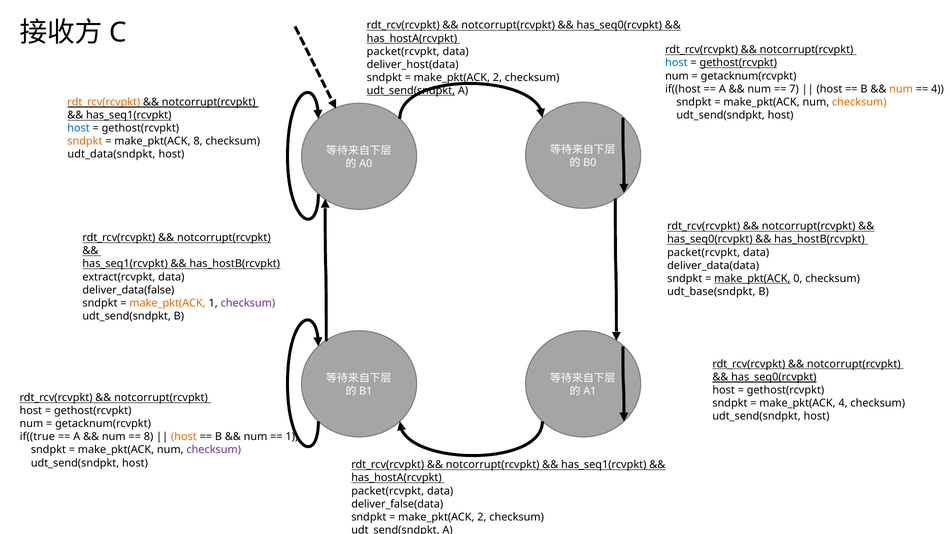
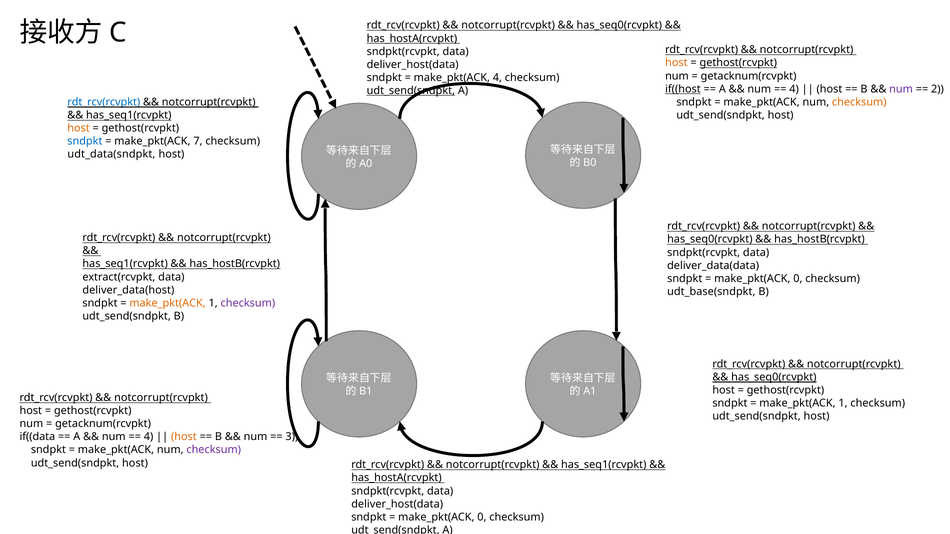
packet(rcvpkt: packet(rcvpkt -> sndpkt(rcvpkt (403, 52)
host colour: blue -> orange (676, 63)
2: 2 -> 4 (497, 78)
if((host underline: none -> present (683, 89)
7: 7 -> 4 (794, 89)
num colour: orange -> purple (901, 89)
4: 4 -> 2 (937, 89)
rdt_rcv(rcvpkt colour: orange -> blue (104, 102)
host colour: blue -> orange (79, 128)
sndpkt colour: orange -> blue (85, 141)
make_pkt(ACK 8: 8 -> 7 (198, 141)
packet(rcvpkt: packet(rcvpkt -> sndpkt(rcvpkt (704, 253)
make_pkt(ACK underline: present -> none (752, 279)
deliver_data(false: deliver_data(false -> deliver_data(host (128, 290)
4: 4 -> 1 (843, 403)
if((true: if((true -> if((data (37, 437)
8: 8 -> 4 (149, 437)
1: 1 -> 3 (292, 437)
packet(rcvpkt: packet(rcvpkt -> sndpkt(rcvpkt (388, 491)
deliver_false(data: deliver_false(data -> deliver_host(data (397, 504)
2: 2 -> 0 (482, 517)
